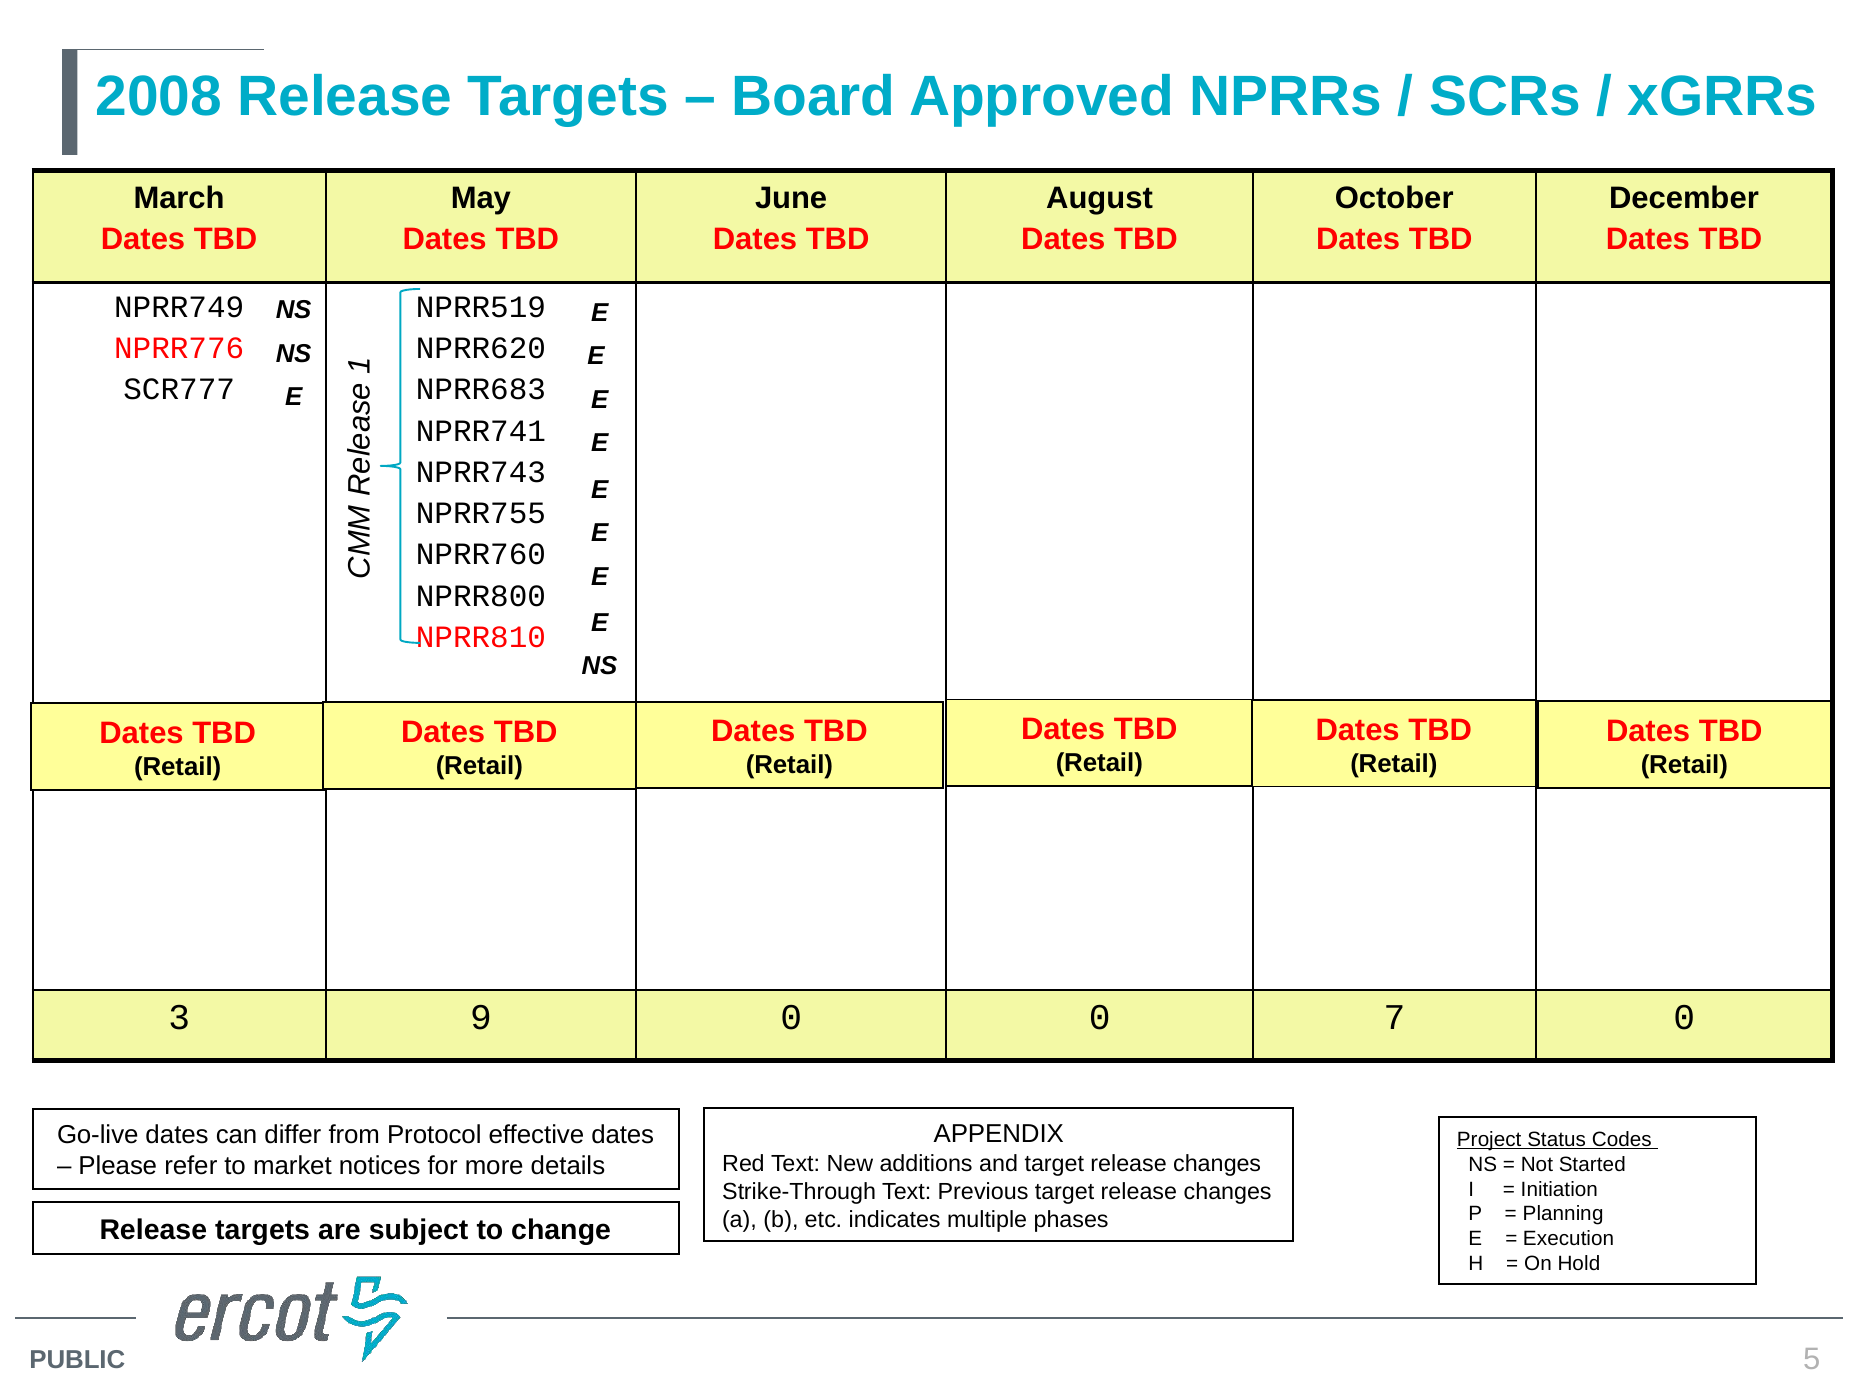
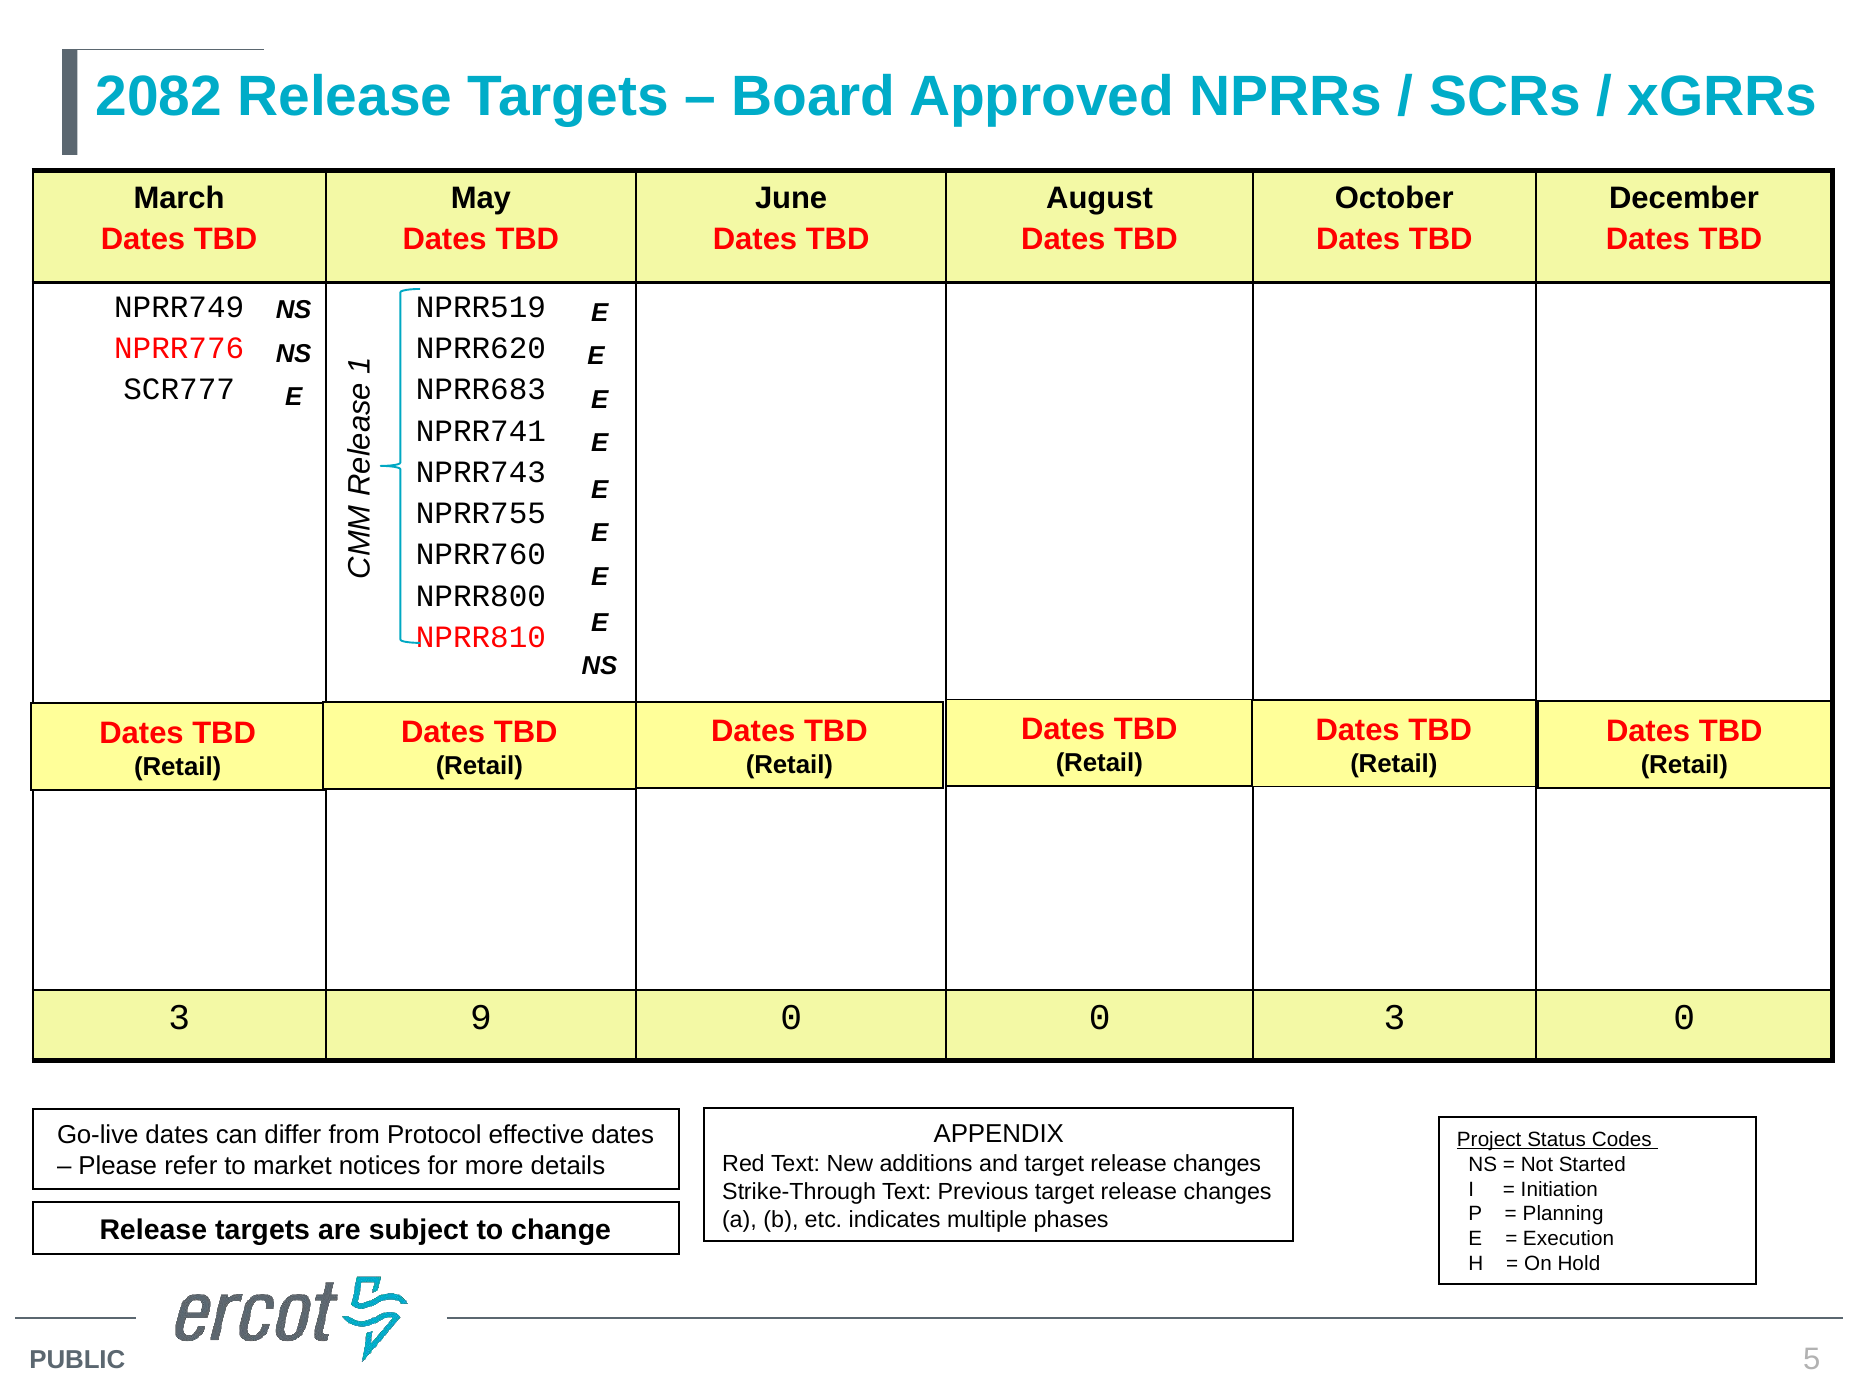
2008: 2008 -> 2082 (159, 97)
0 7: 7 -> 3 (1394, 1018)
